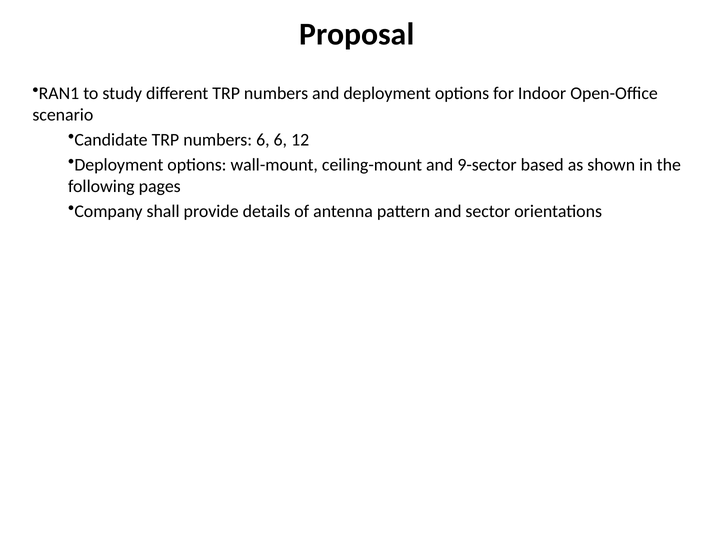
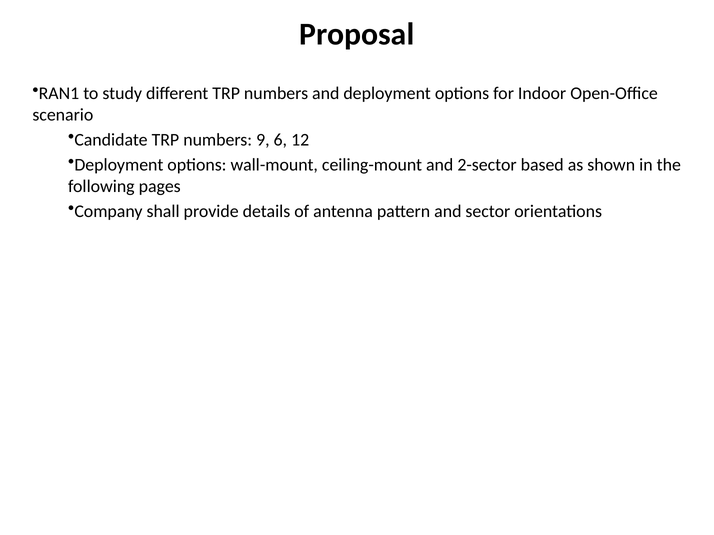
numbers 6: 6 -> 9 (263, 140)
9-sector: 9-sector -> 2-sector (487, 165)
